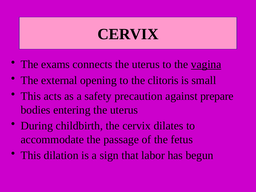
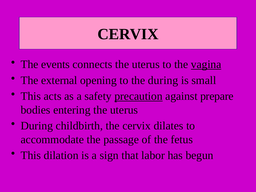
exams: exams -> events (55, 64)
the clitoris: clitoris -> during (163, 80)
precaution underline: none -> present (139, 96)
